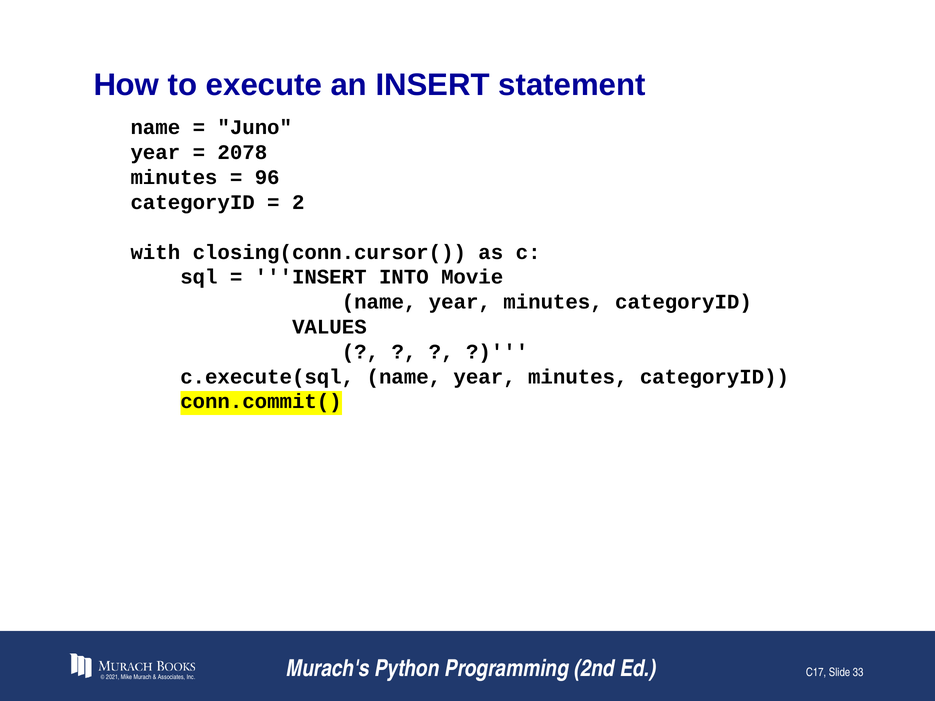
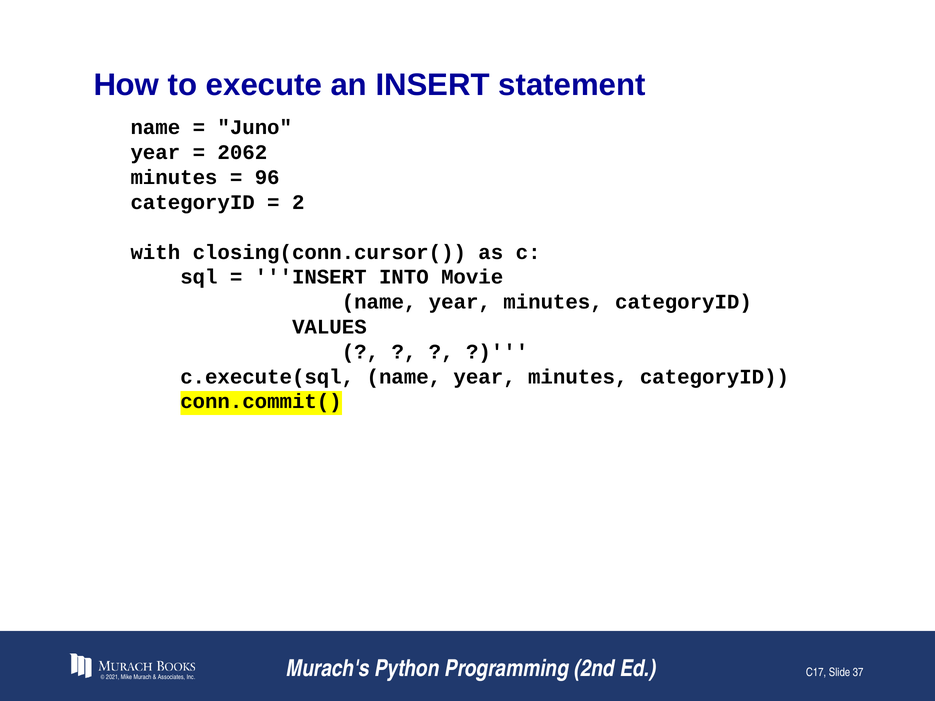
2078: 2078 -> 2062 (242, 153)
33: 33 -> 37 (858, 673)
